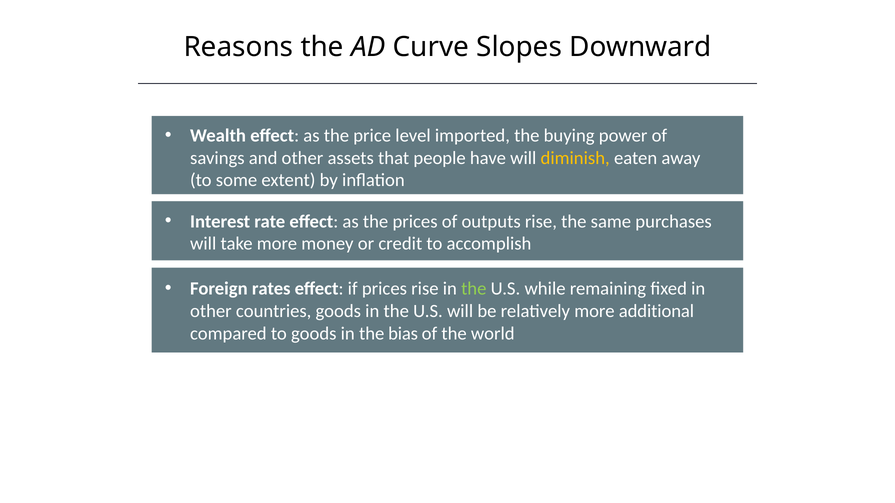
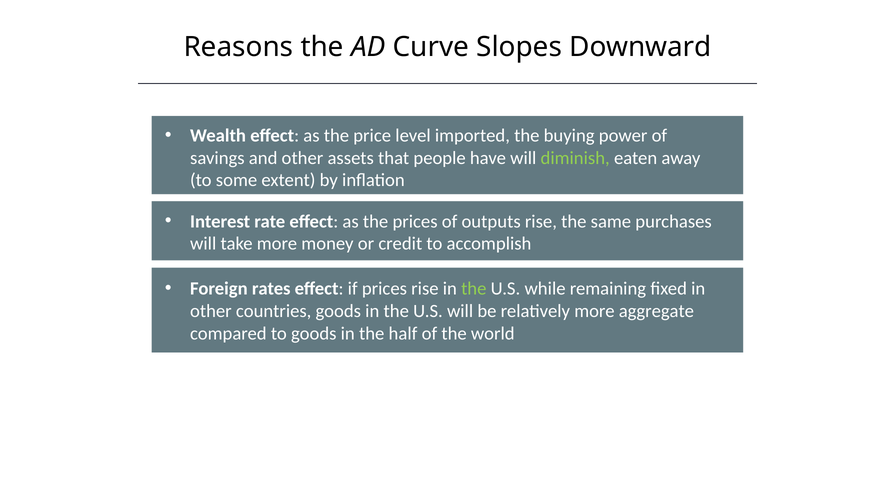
diminish colour: yellow -> light green (575, 158)
additional: additional -> aggregate (656, 311)
bias: bias -> half (403, 334)
